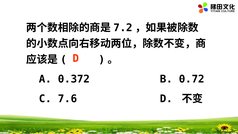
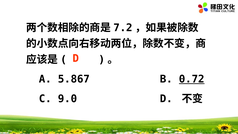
0.372: 0.372 -> 5.867 (74, 79)
0.72 underline: none -> present (192, 79)
7.6: 7.6 -> 9.0 (68, 99)
